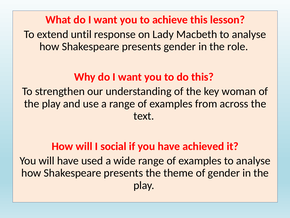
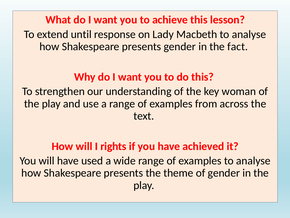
role: role -> fact (238, 46)
social: social -> rights (113, 146)
